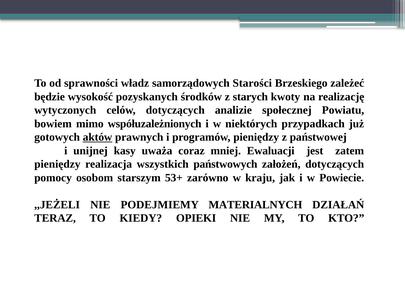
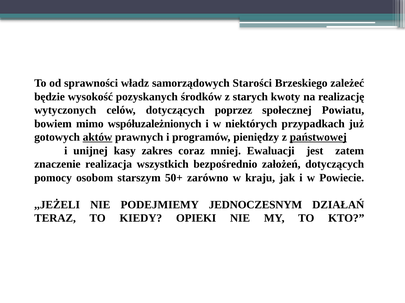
analizie: analizie -> poprzez (233, 111)
państwowej underline: none -> present (318, 138)
uważa: uważa -> zakres (157, 151)
pieniędzy: pieniędzy -> znaczenie (57, 165)
państwowych: państwowych -> bezpośrednio (225, 165)
53+: 53+ -> 50+ (174, 178)
MATERIALNYCH: MATERIALNYCH -> JEDNOCZESNYM (255, 205)
